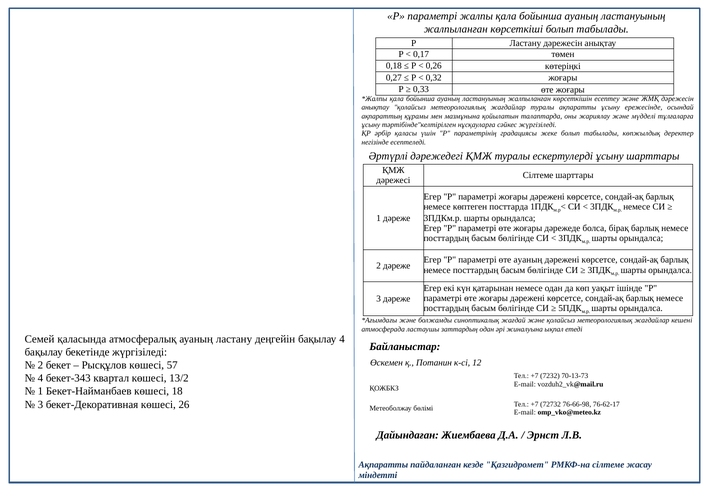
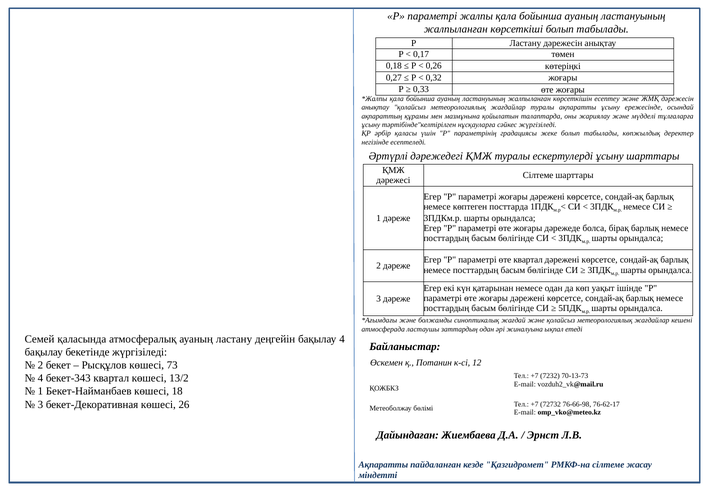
өте ауаның: ауаның -> квартал (528, 260)
57: 57 -> 73 (172, 365)
